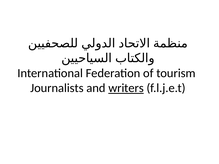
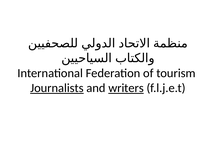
Journalists underline: none -> present (57, 88)
